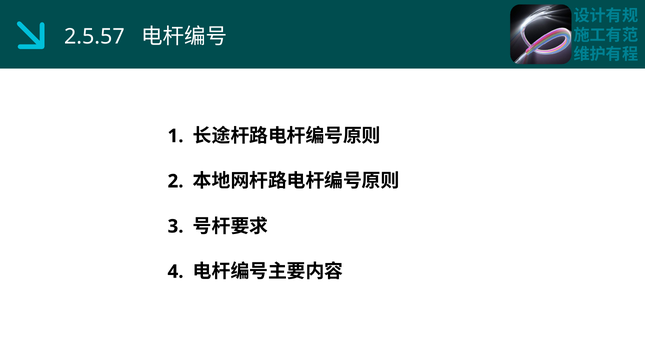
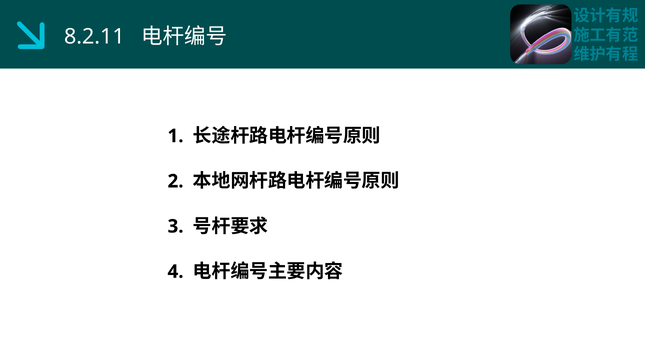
2.5.57: 2.5.57 -> 8.2.11 (94, 36)
